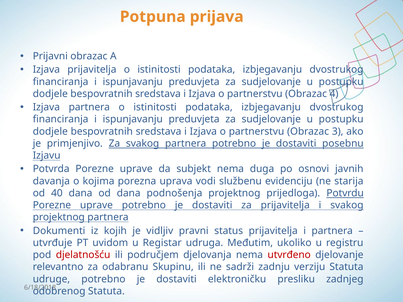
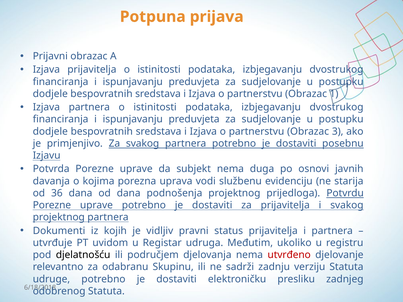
4: 4 -> 1 (334, 94)
40: 40 -> 36 (57, 193)
djelatnošću colour: red -> black (83, 255)
